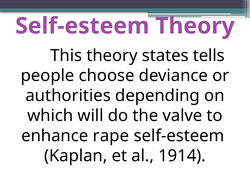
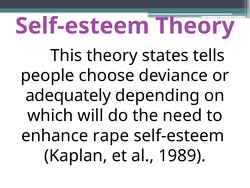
authorities: authorities -> adequately (68, 95)
valve: valve -> need (182, 115)
1914: 1914 -> 1989 (182, 155)
